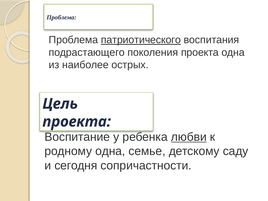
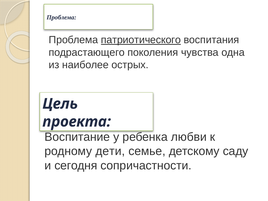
поколения проекта: проекта -> чувства (200, 52)
любви underline: present -> none (189, 137)
родному одна: одна -> дети (110, 151)
